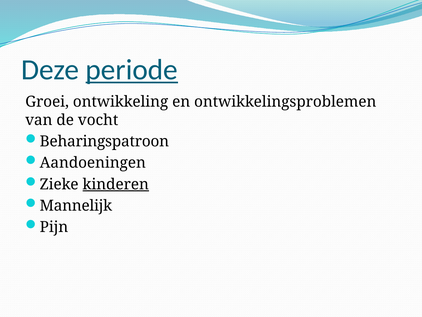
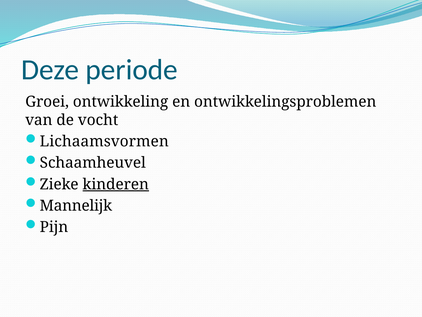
periode underline: present -> none (132, 70)
Beharingspatroon: Beharingspatroon -> Lichaamsvormen (104, 141)
Aandoeningen: Aandoeningen -> Schaamheuvel (93, 163)
